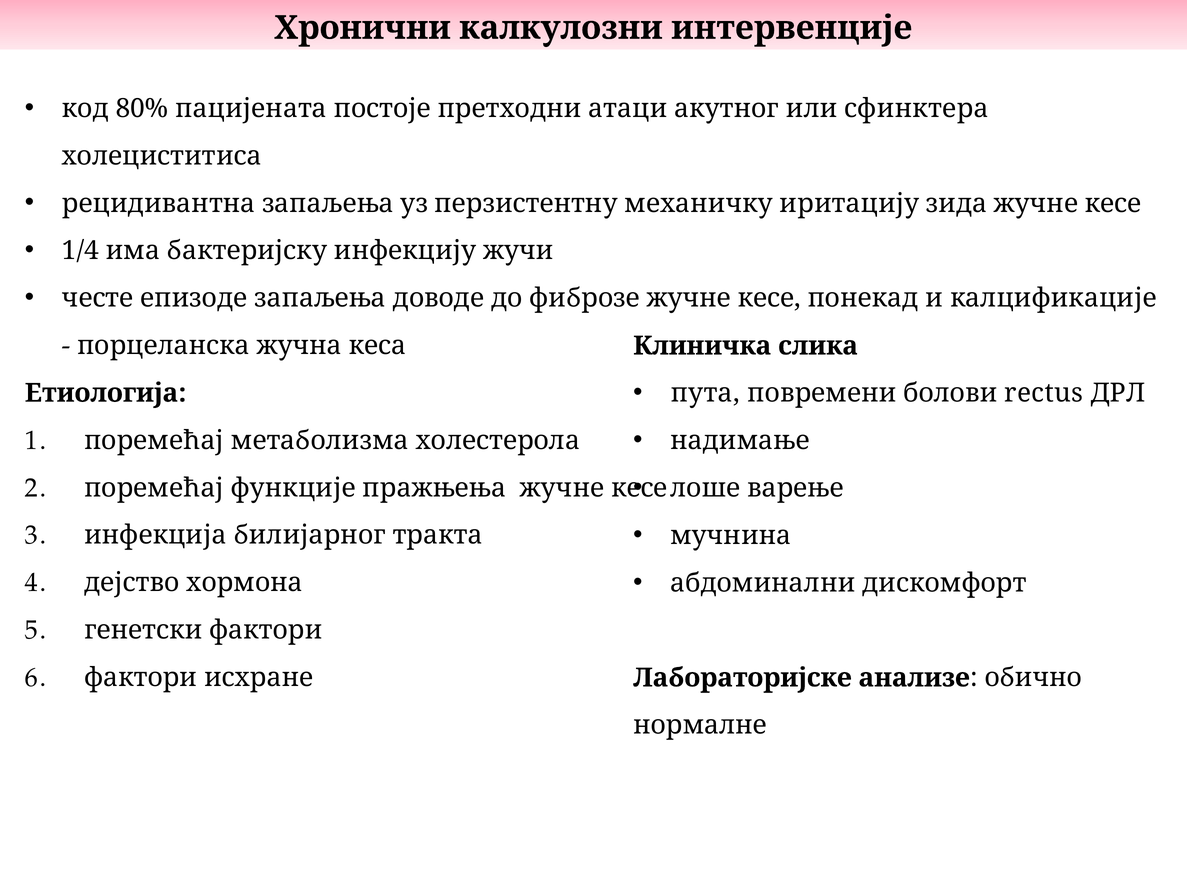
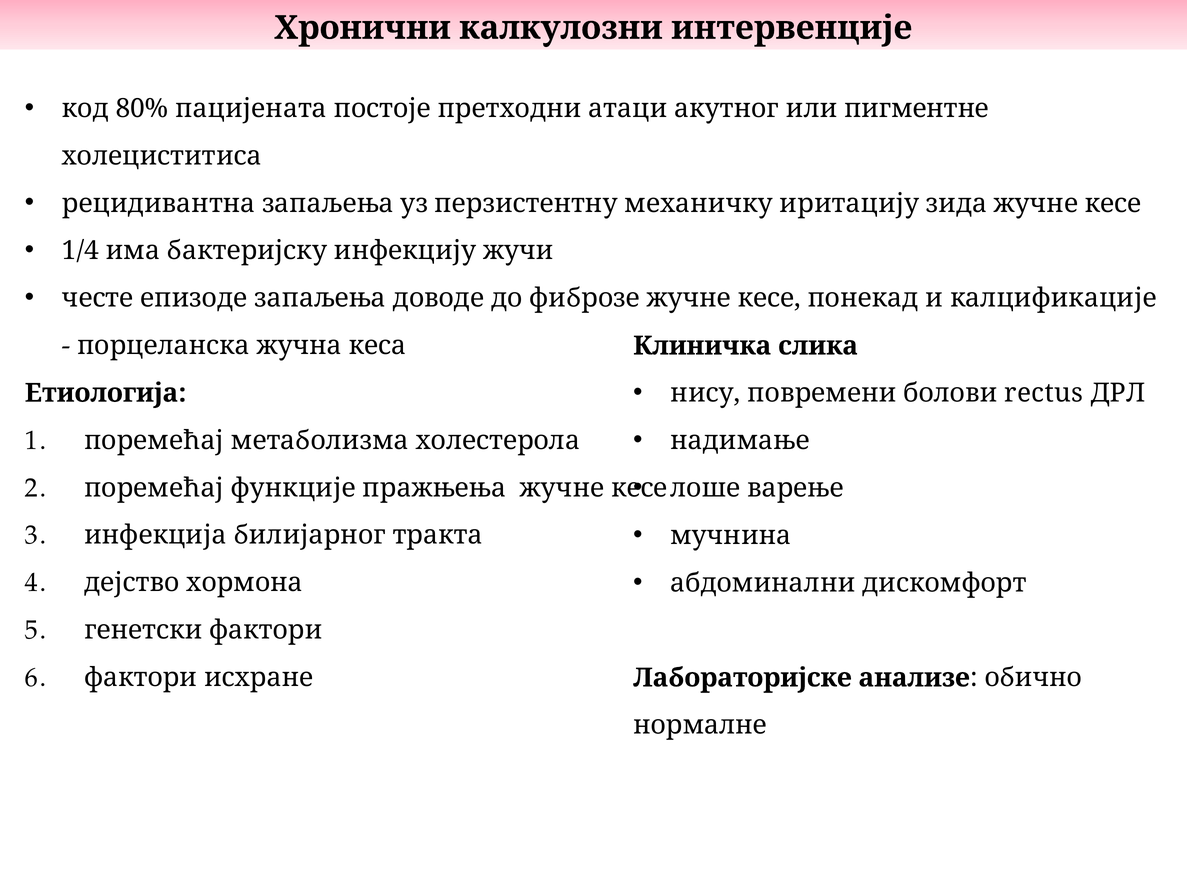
сфинктера: сфинктера -> пигментне (917, 109)
пута: пута -> нису (705, 393)
